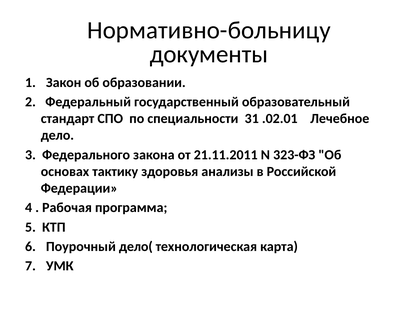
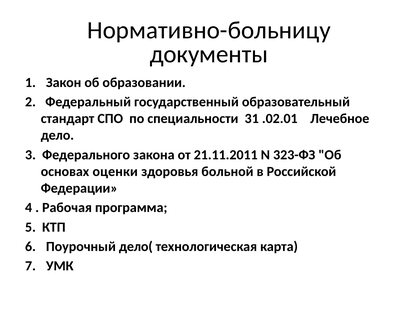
тактику: тактику -> оценки (115, 172)
анализы: анализы -> больной (227, 172)
